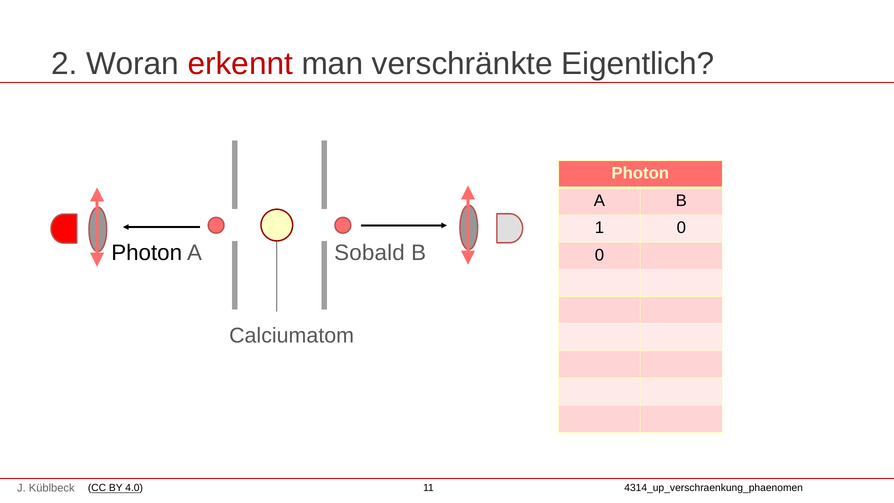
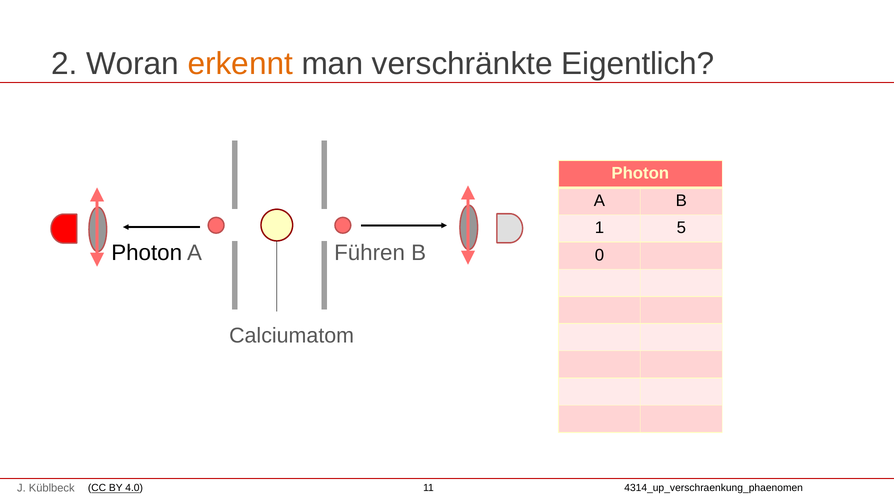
erkennt colour: red -> orange (240, 64)
1 0: 0 -> 5 (681, 228)
Sobald: Sobald -> Führen (370, 253)
